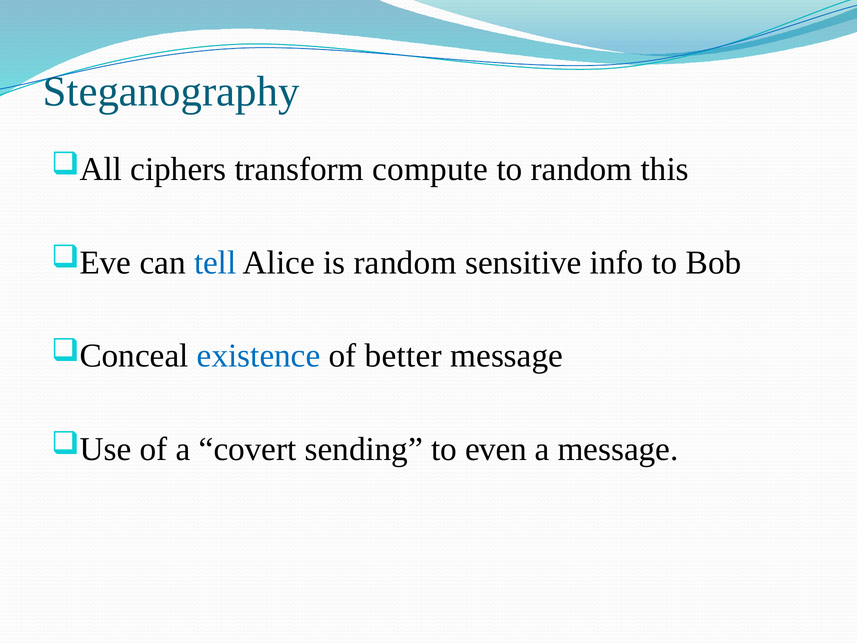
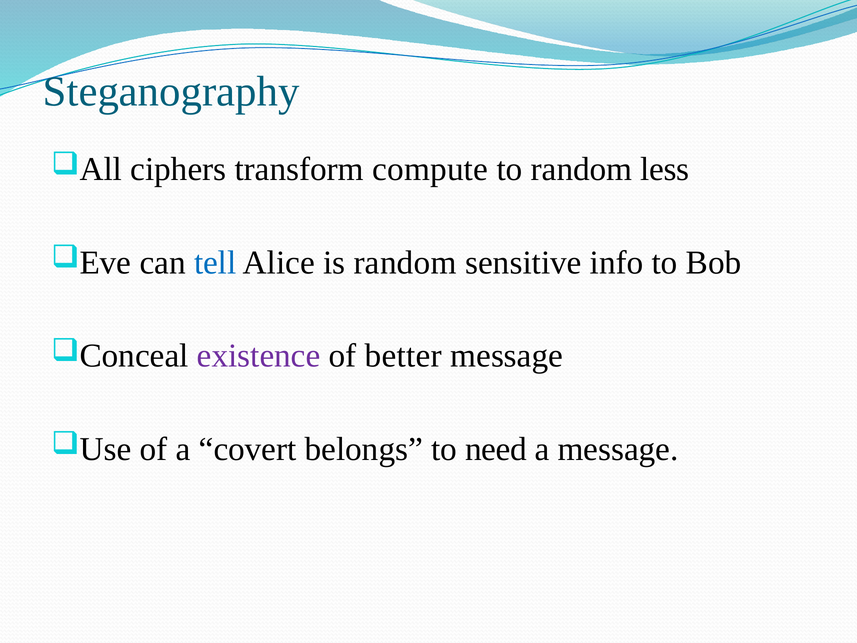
this: this -> less (665, 169)
existence colour: blue -> purple (259, 356)
sending: sending -> belongs (364, 449)
even: even -> need (496, 449)
